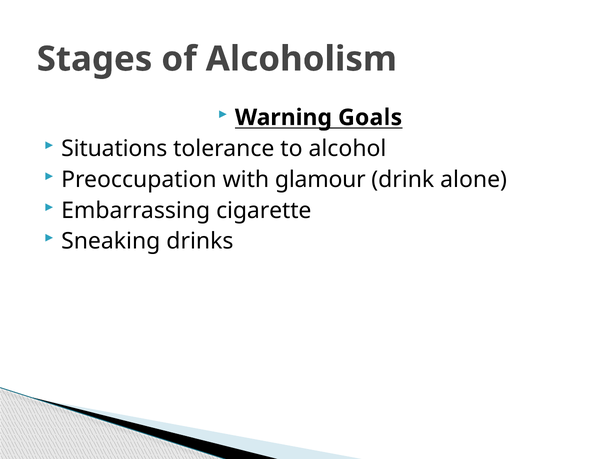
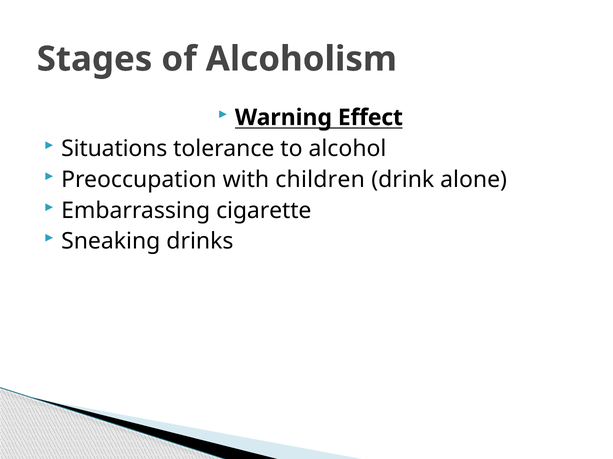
Goals: Goals -> Effect (370, 118)
glamour: glamour -> children (320, 180)
